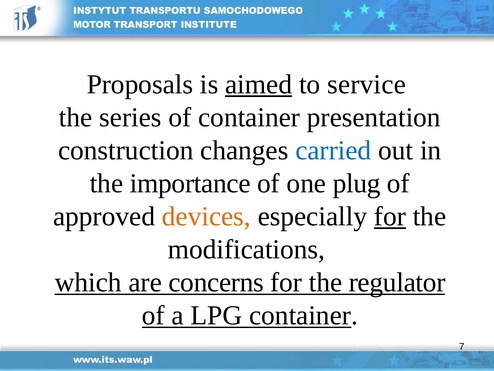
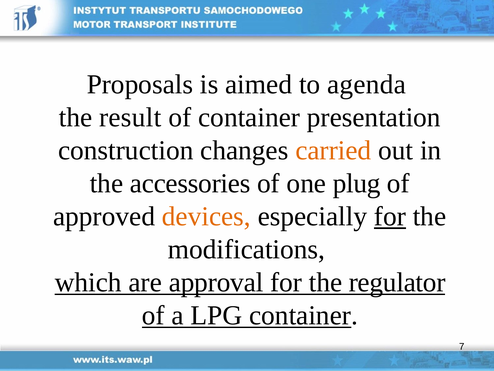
aimed underline: present -> none (259, 84)
service: service -> agenda (367, 84)
series: series -> result (130, 117)
carried colour: blue -> orange (333, 150)
importance: importance -> accessories (190, 183)
concerns: concerns -> approval (216, 282)
